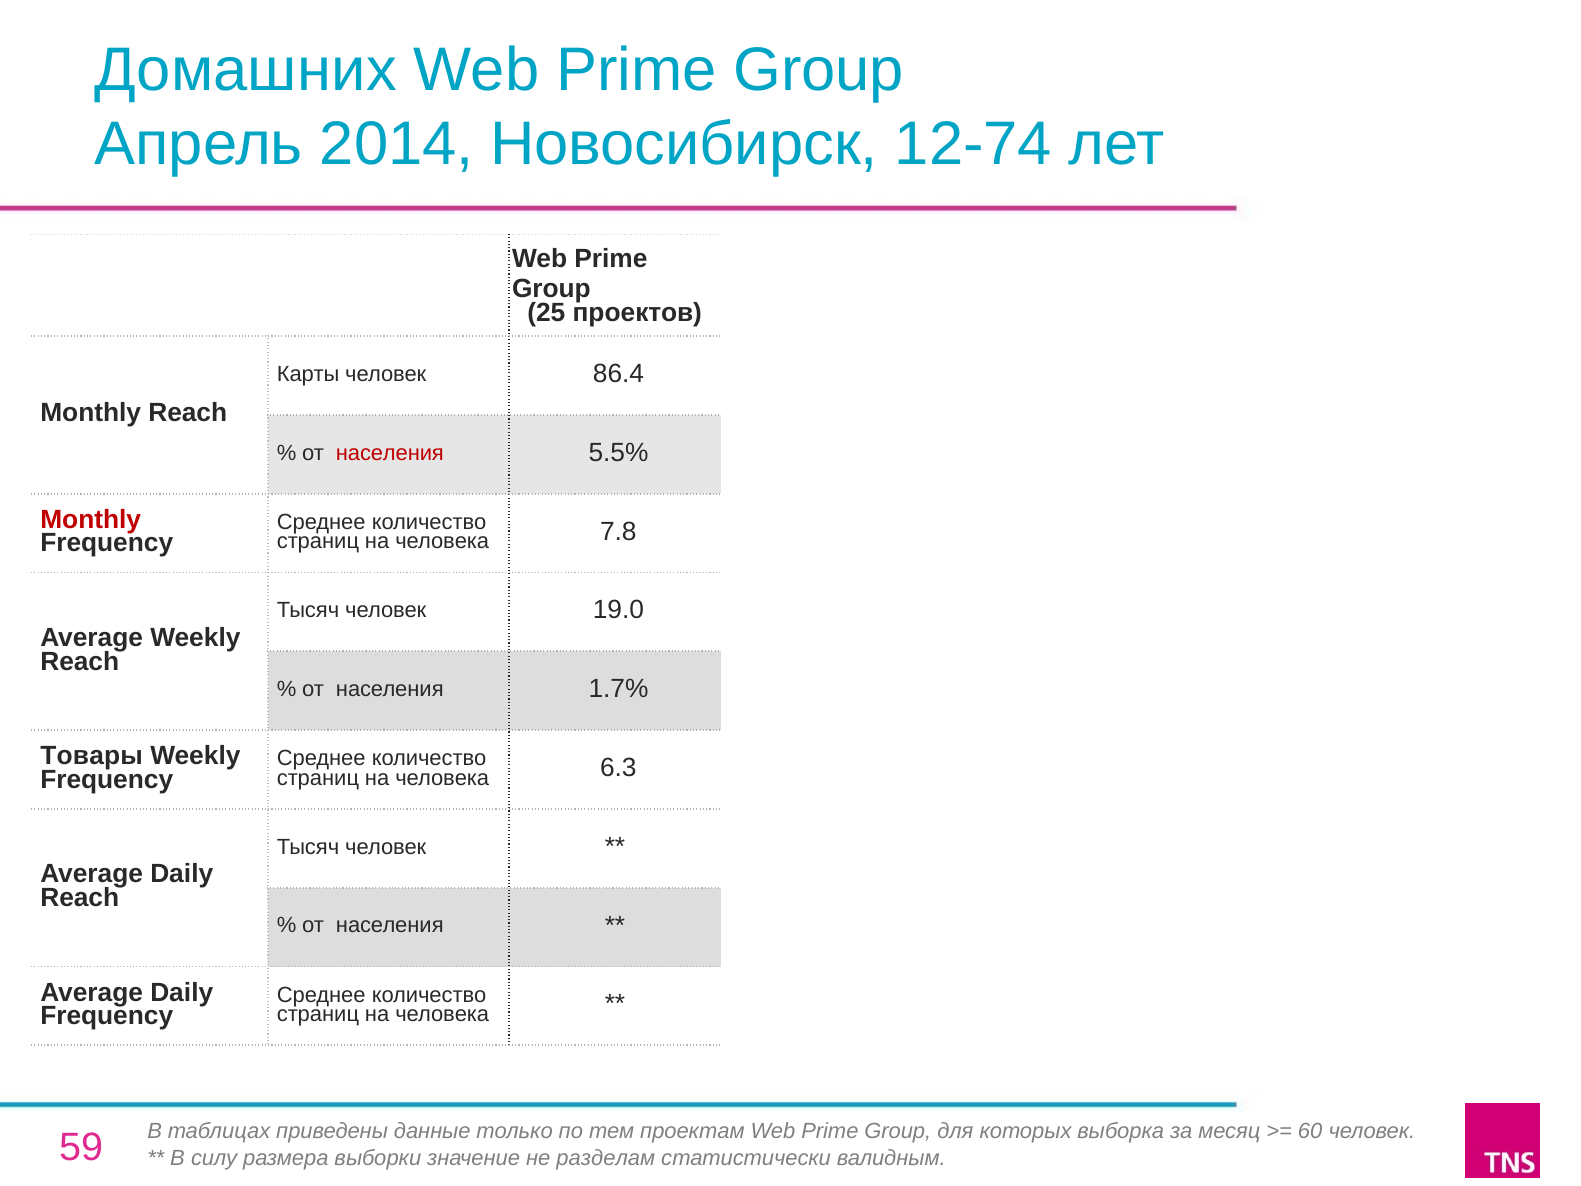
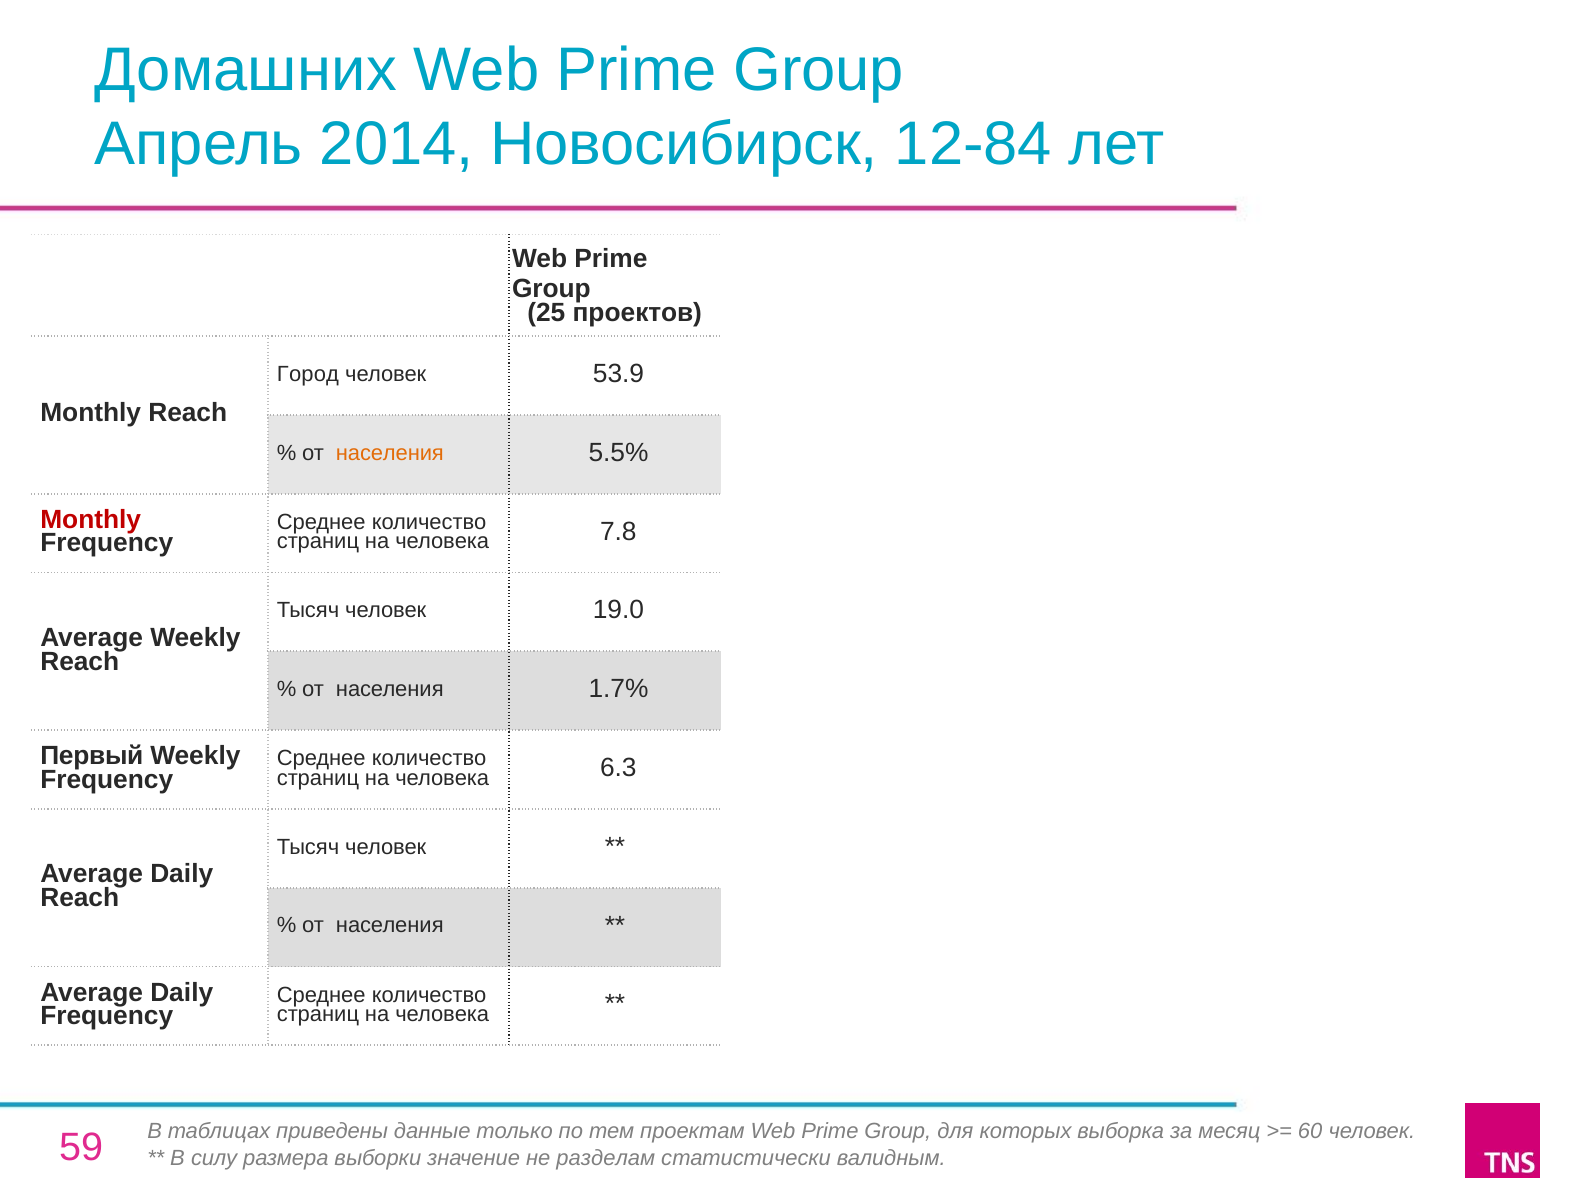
12-74: 12-74 -> 12-84 (973, 144)
Карты: Карты -> Город (308, 374)
86.4: 86.4 -> 53.9 (619, 374)
населения colour: red -> orange (390, 453)
Товары: Товары -> Первый (92, 756)
